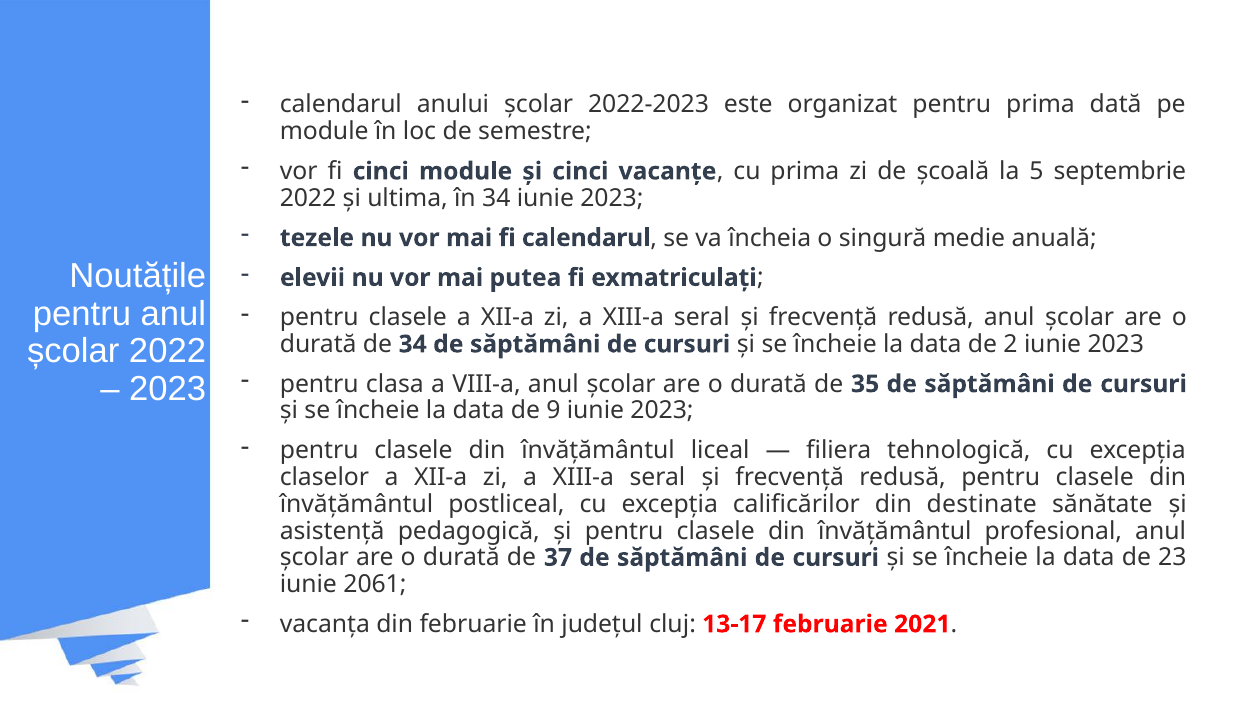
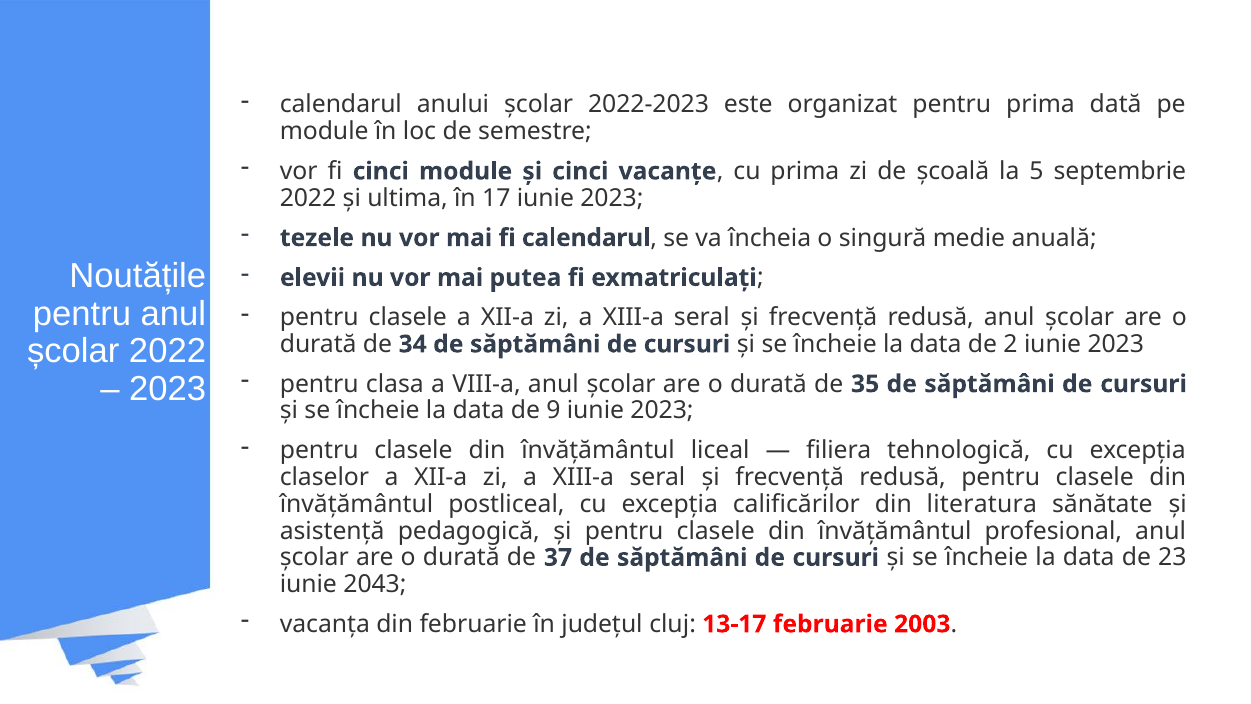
în 34: 34 -> 17 (496, 198)
destinate: destinate -> literatura (982, 504)
2061: 2061 -> 2043 (375, 584)
2021: 2021 -> 2003 (922, 624)
